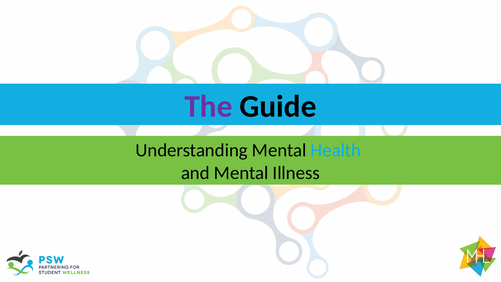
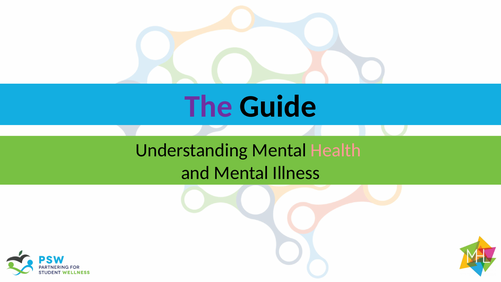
Health colour: light blue -> pink (336, 150)
